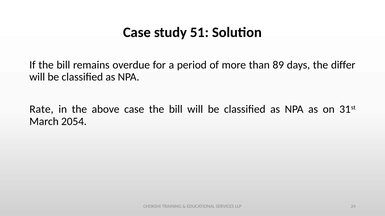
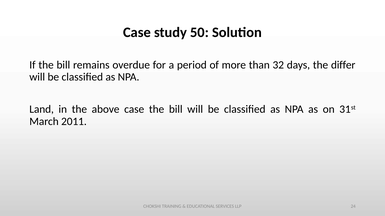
51: 51 -> 50 (199, 32)
89: 89 -> 32 (278, 65)
Rate: Rate -> Land (42, 110)
2054: 2054 -> 2011 (74, 122)
